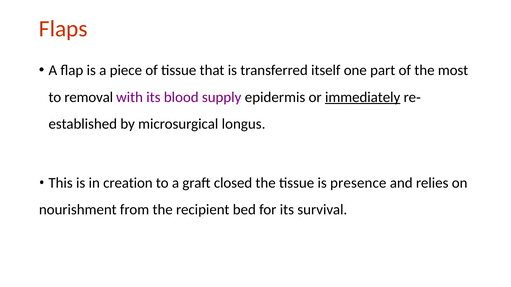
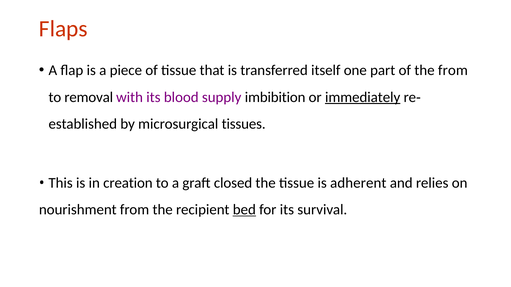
the most: most -> from (453, 70)
epidermis: epidermis -> imbibition (275, 97)
longus: longus -> tissues (244, 124)
presence: presence -> adherent (358, 183)
bed underline: none -> present (244, 210)
